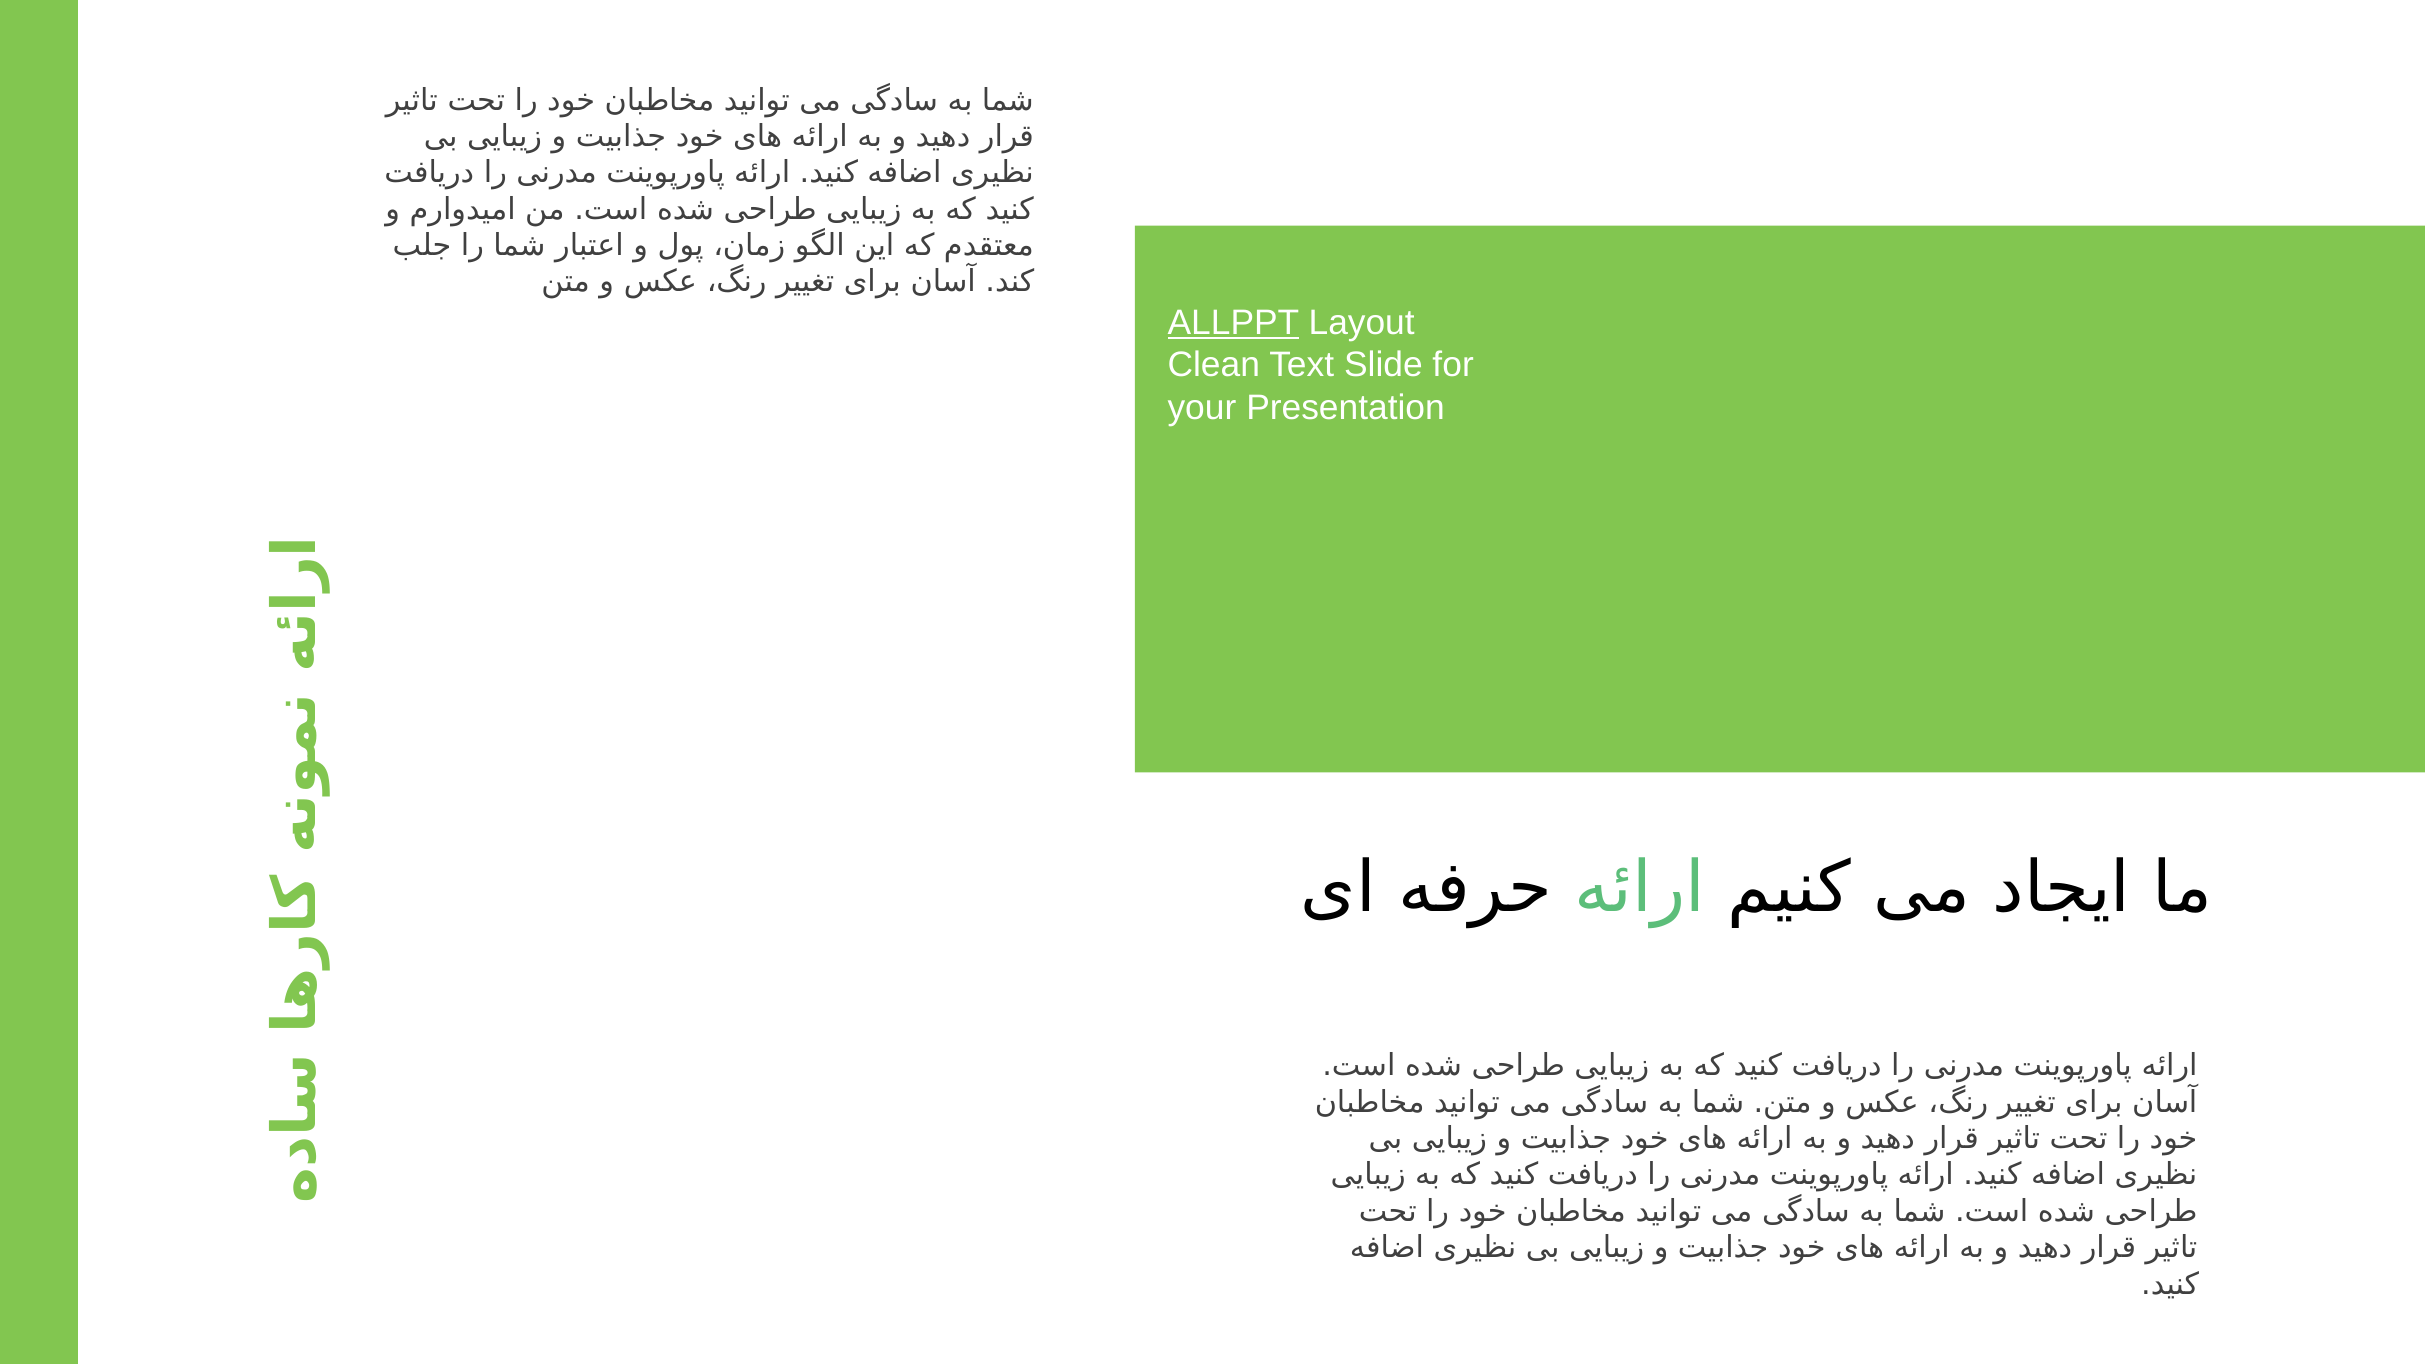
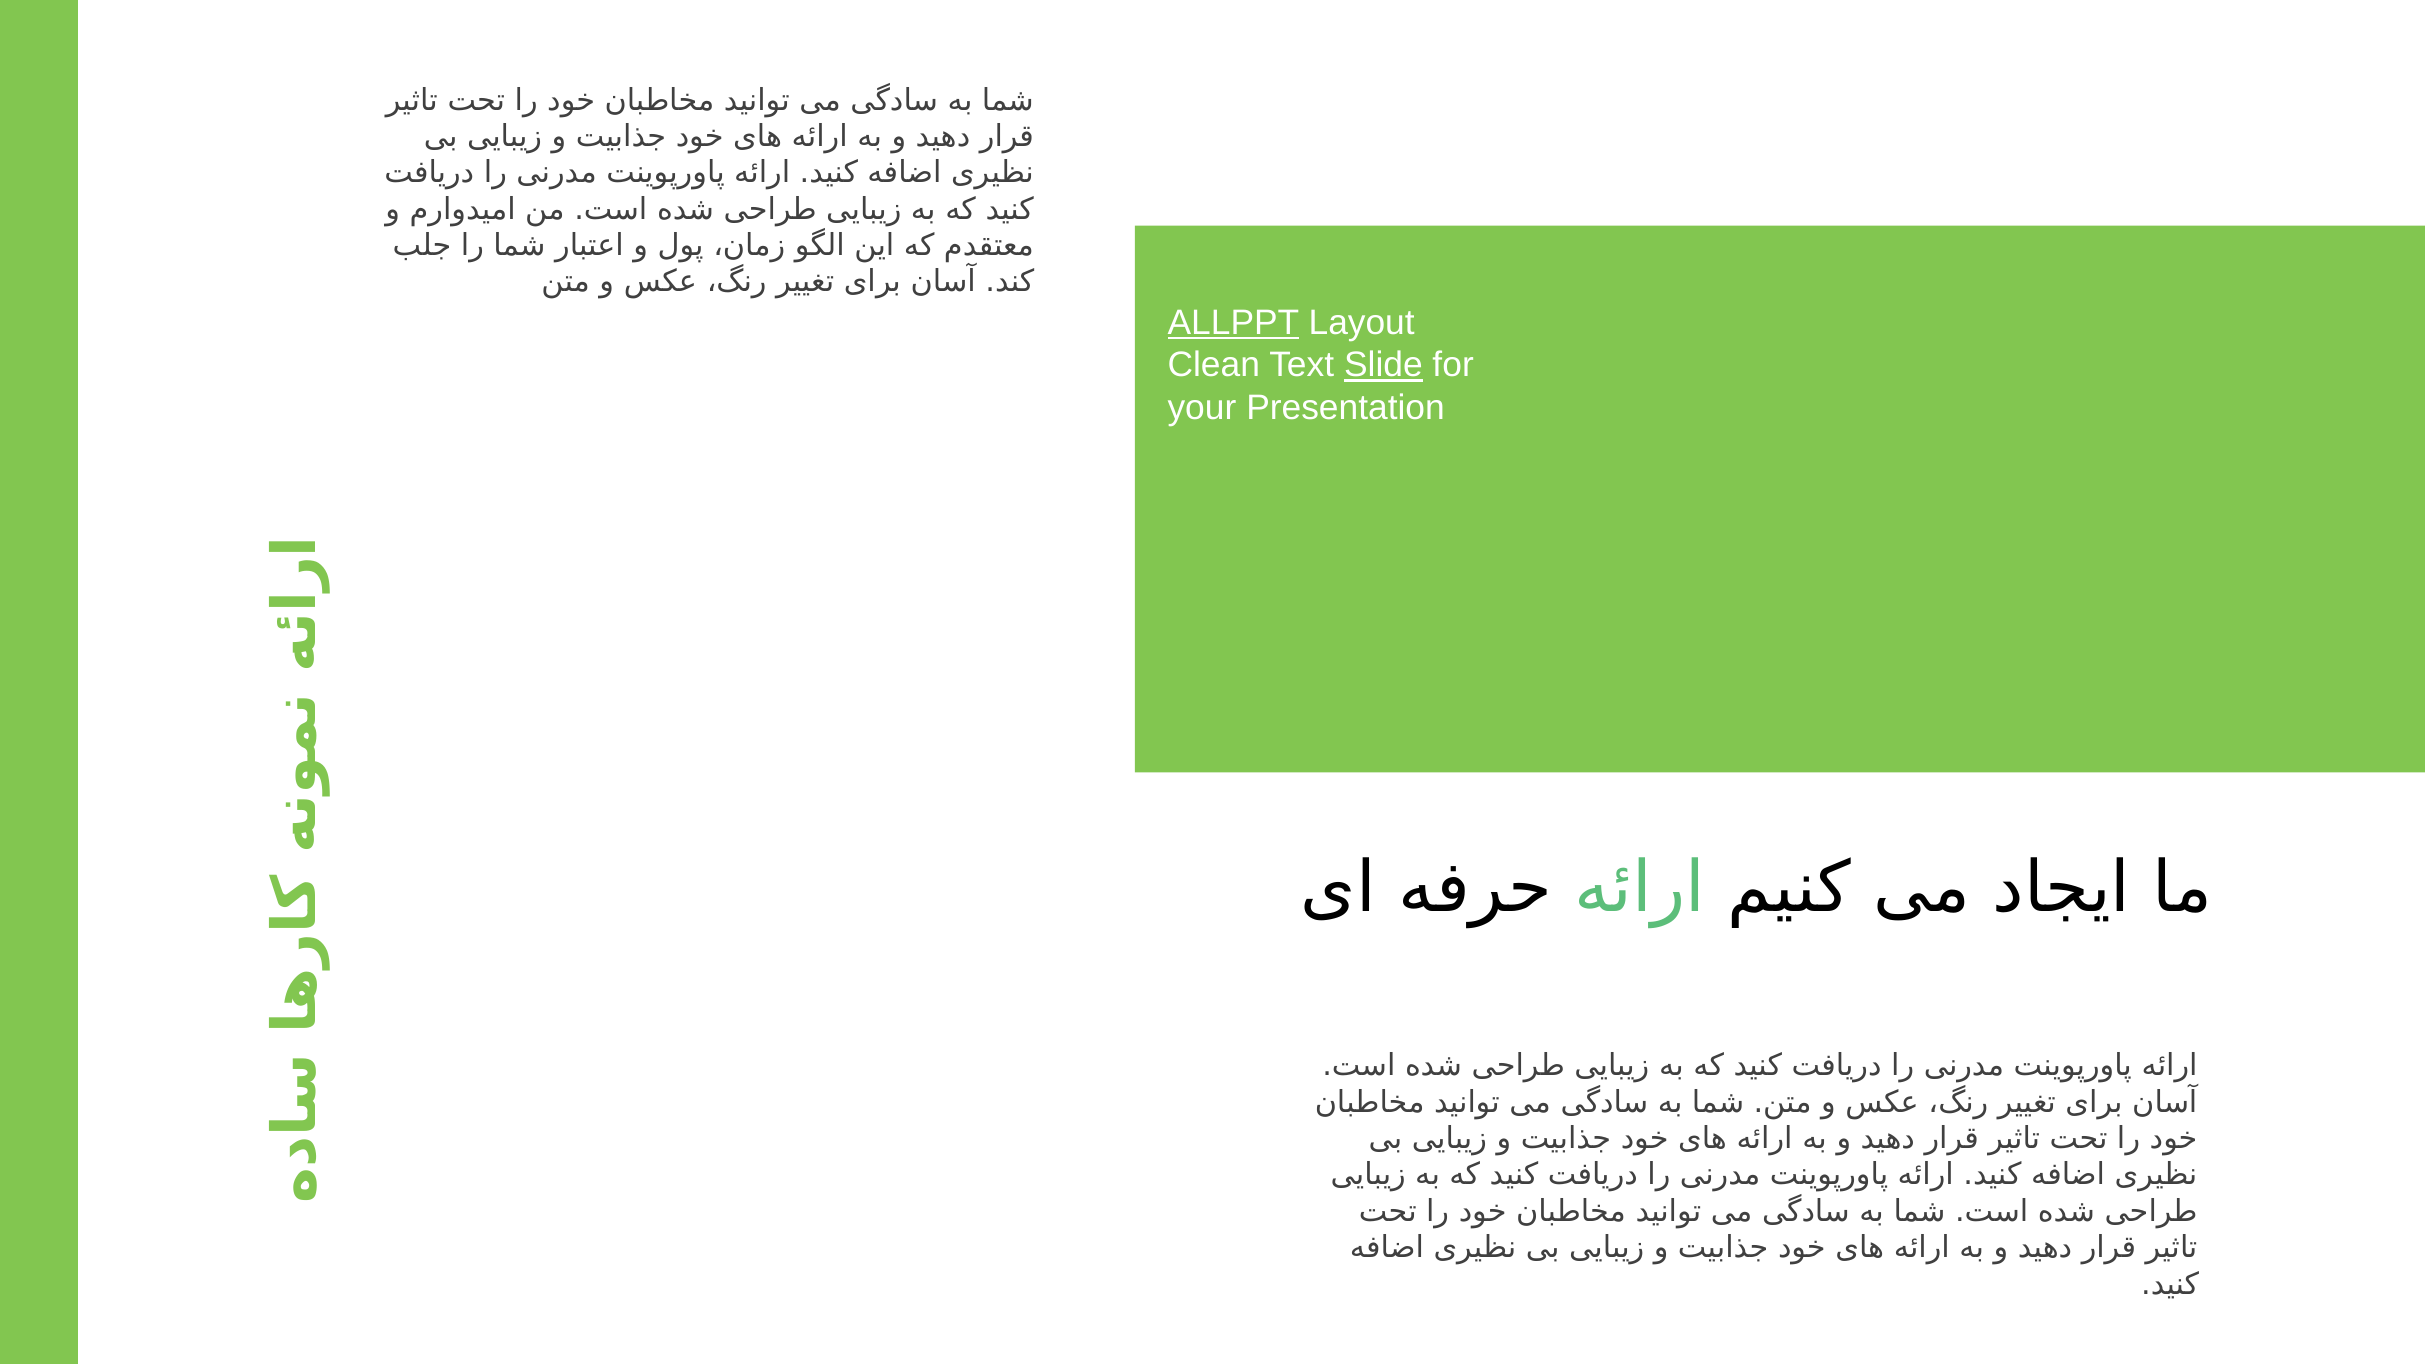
Slide underline: none -> present (1383, 365)
